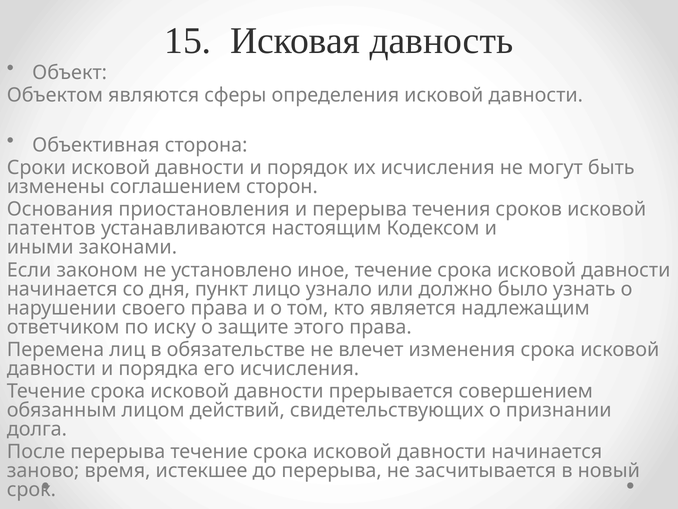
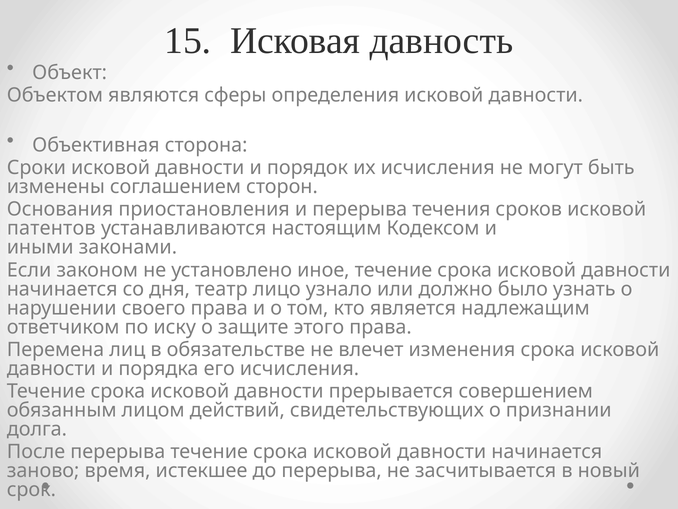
пункт: пункт -> театр (221, 289)
